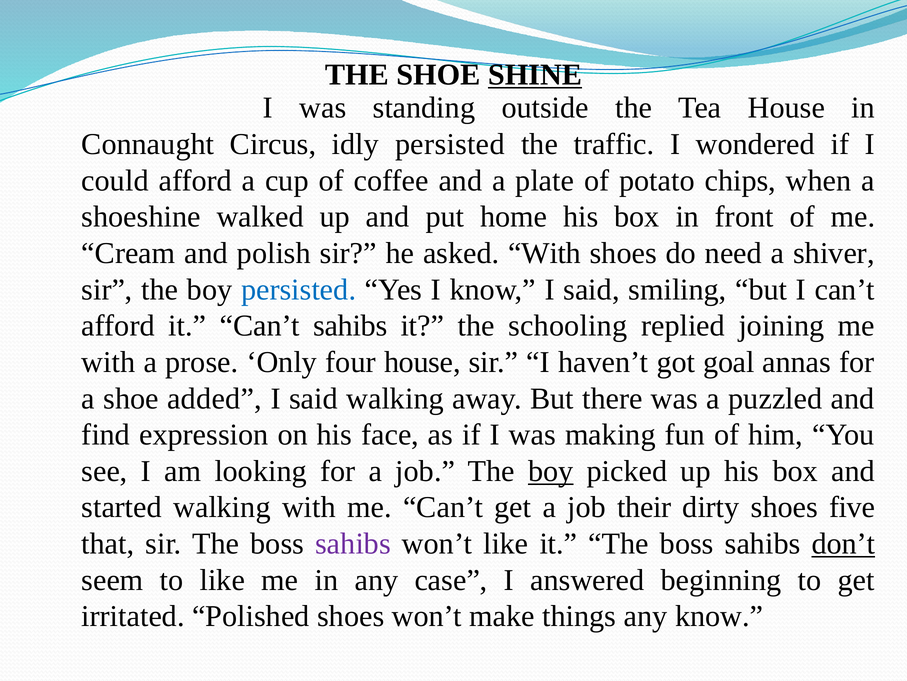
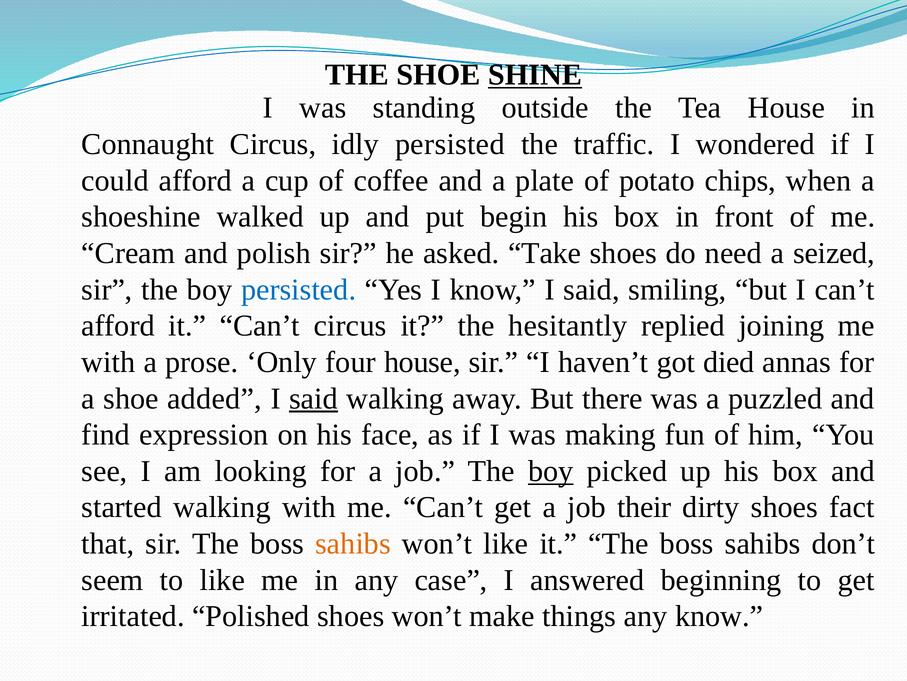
home: home -> begin (514, 217)
asked With: With -> Take (545, 253)
shiver: shiver -> seized (834, 253)
Can’t sahibs: sahibs -> circus (350, 326)
schooling: schooling -> hesitantly (568, 326)
goal: goal -> died (729, 362)
said underline: none -> present (313, 398)
five: five -> fact (852, 507)
sahibs colour: purple -> orange (353, 543)
don’t underline: present -> none (843, 543)
